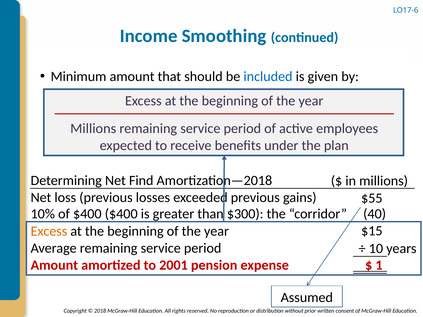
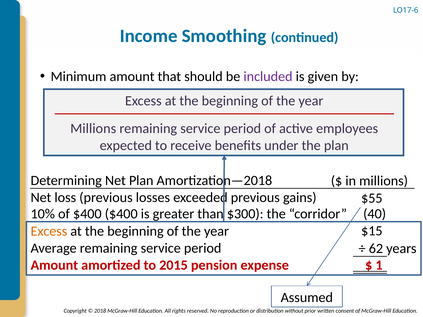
included colour: blue -> purple (268, 76)
Net Find: Find -> Plan (141, 181)
10: 10 -> 62 (376, 249)
2001: 2001 -> 2015 (173, 265)
